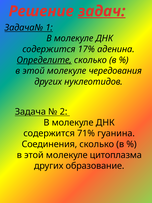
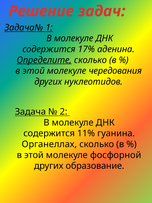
задач underline: present -> none (102, 11)
71%: 71% -> 11% (86, 133)
Соединения: Соединения -> Органеллах (49, 144)
цитоплазма: цитоплазма -> фосфорной (116, 155)
